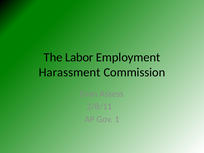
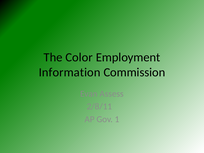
Labor: Labor -> Color (79, 57)
Harassment: Harassment -> Information (70, 72)
